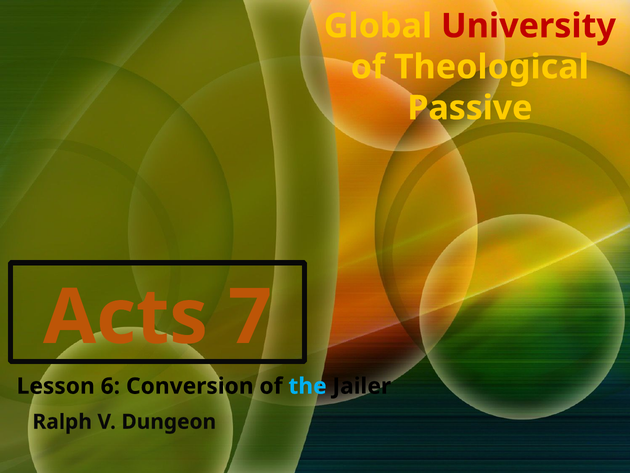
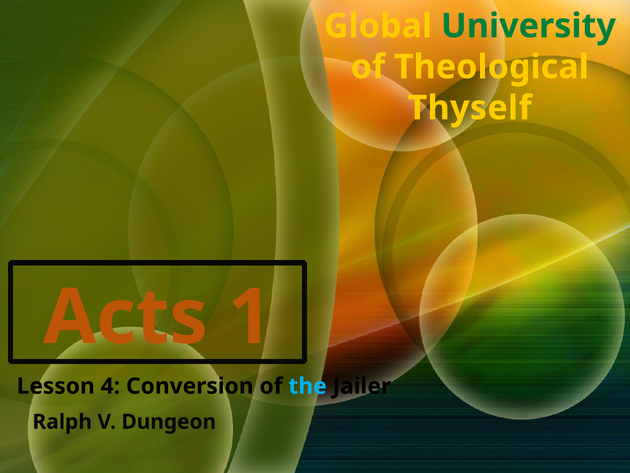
University colour: red -> green (528, 26)
Passive: Passive -> Thyself (470, 108)
7: 7 -> 1 (250, 317)
6: 6 -> 4 (110, 386)
